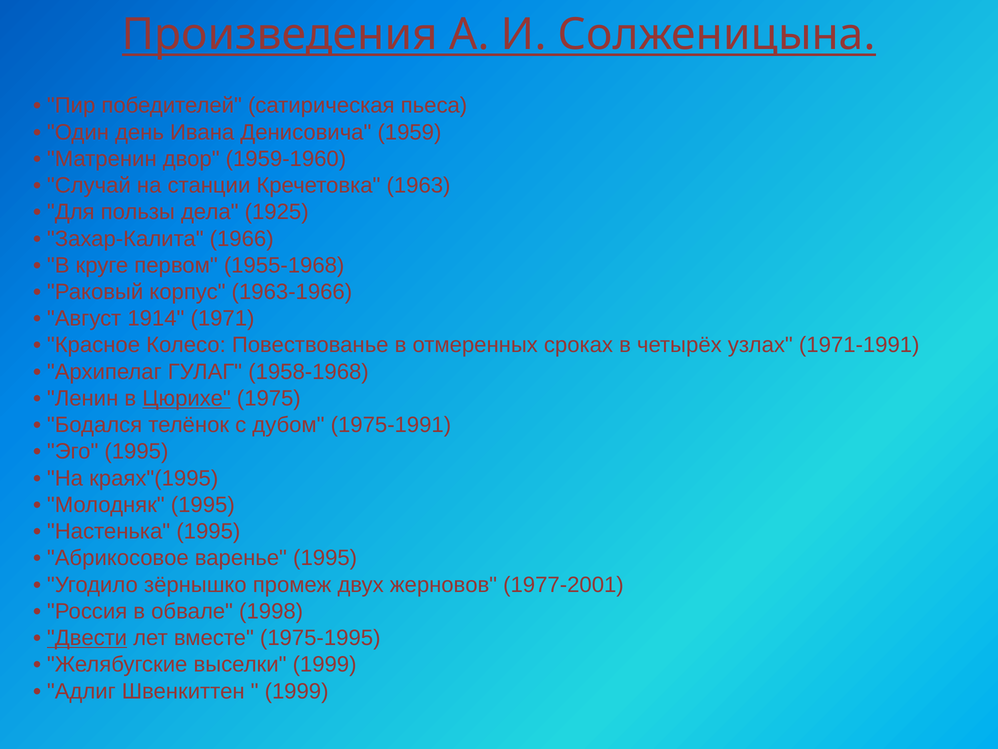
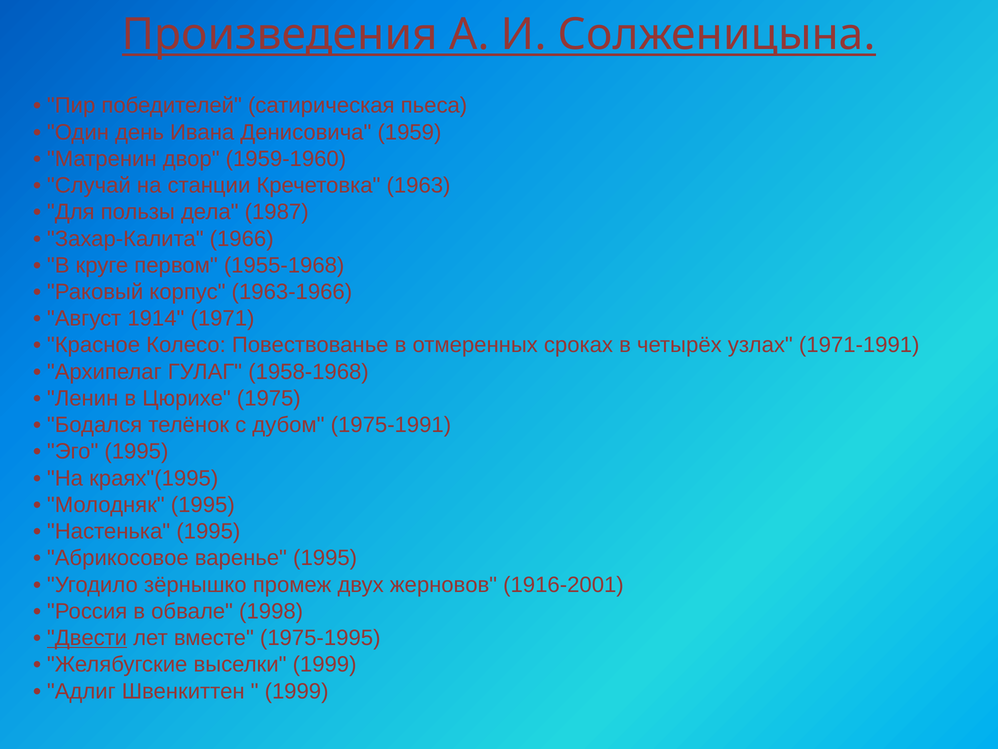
1925: 1925 -> 1987 (277, 212)
Цюрихе underline: present -> none (187, 398)
1977-2001: 1977-2001 -> 1916-2001 (563, 584)
